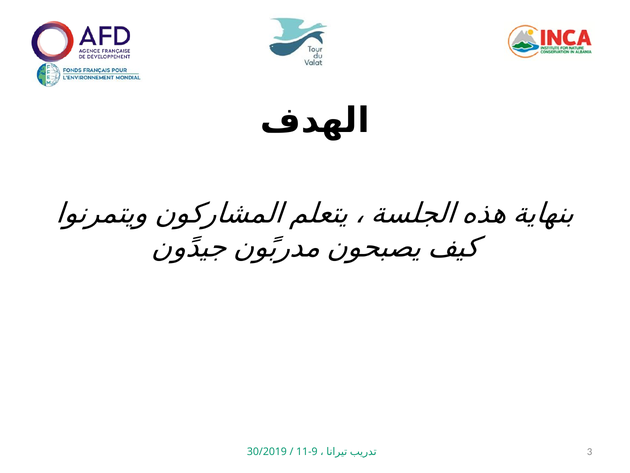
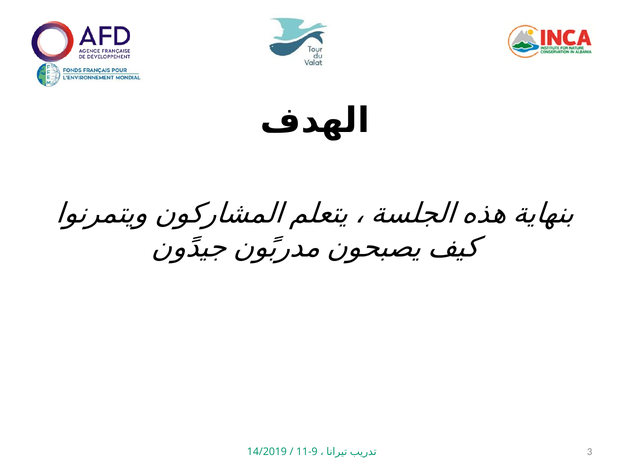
30/2019: 30/2019 -> 14/2019 (267, 451)
